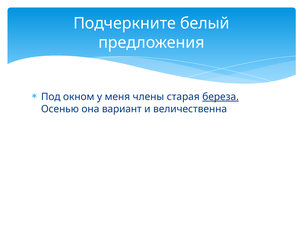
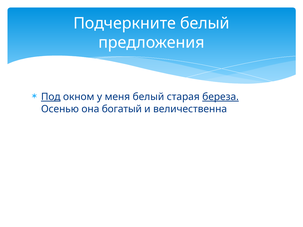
Под underline: none -> present (51, 97)
меня члены: члены -> белый (148, 97)
вариант: вариант -> богатый (122, 109)
